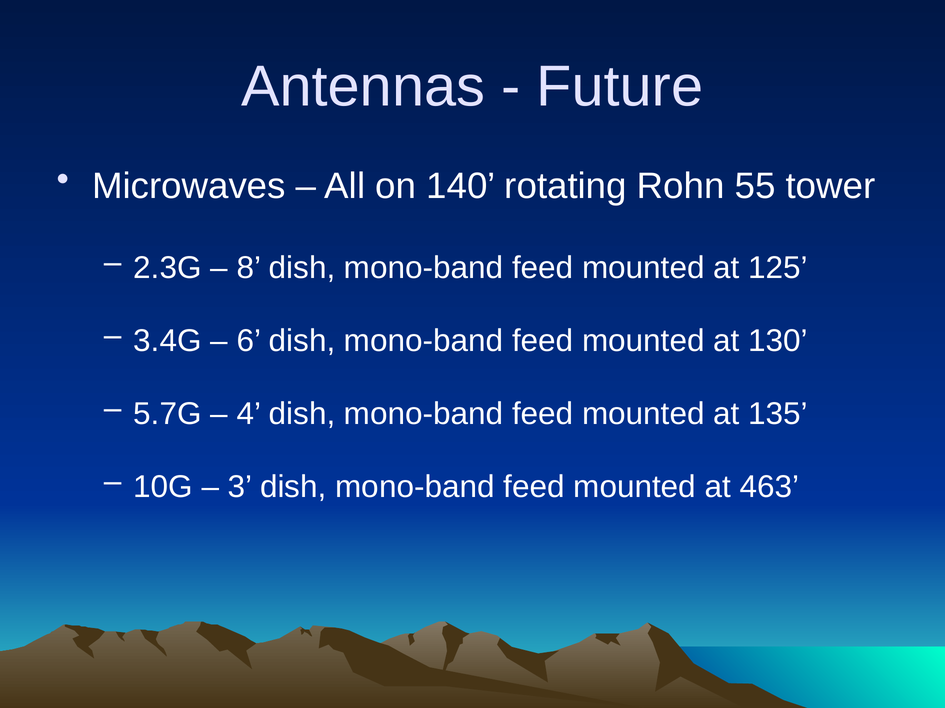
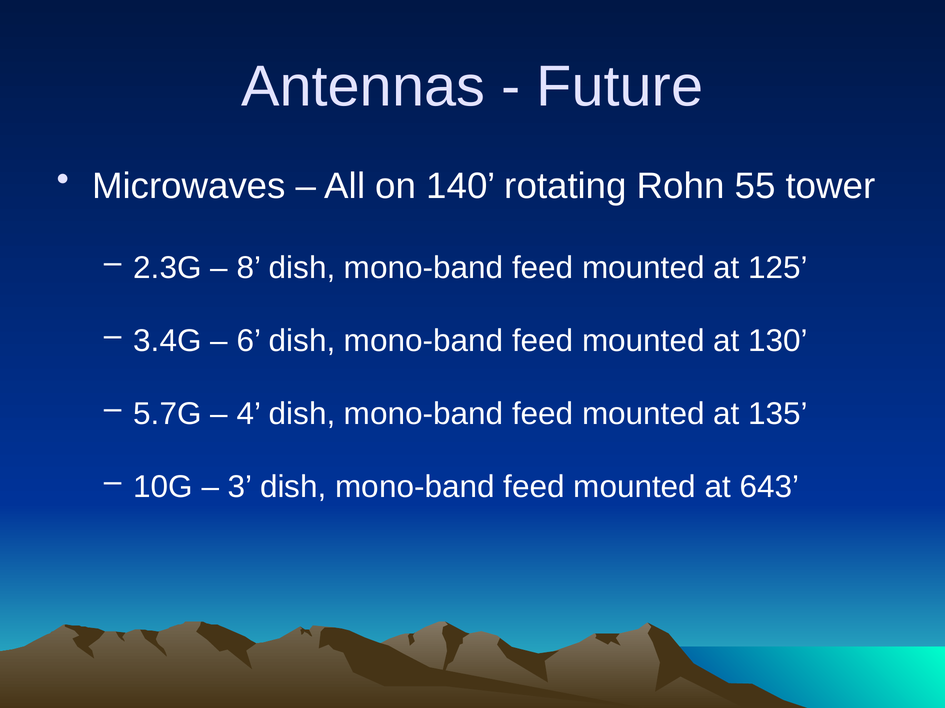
463: 463 -> 643 (769, 487)
